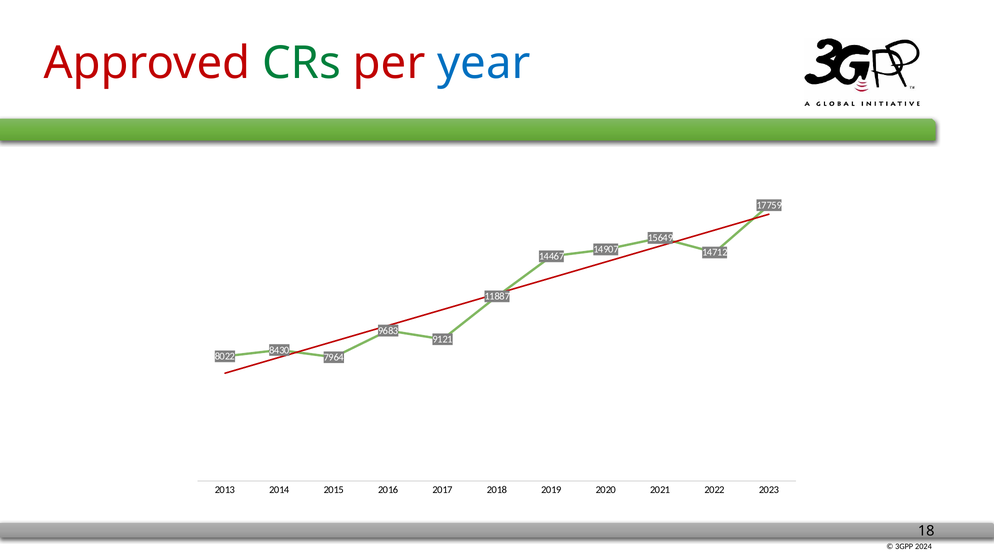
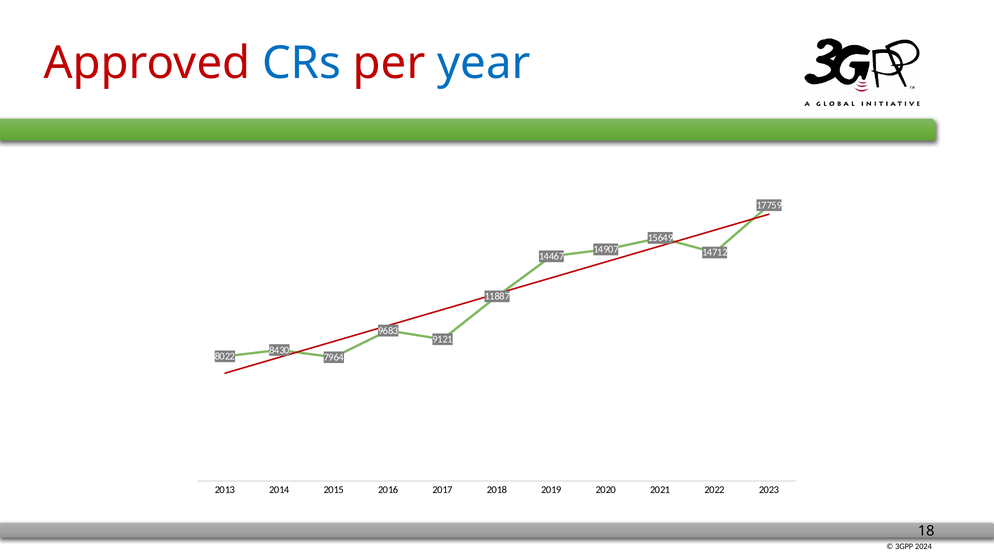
CRs colour: green -> blue (301, 63)
